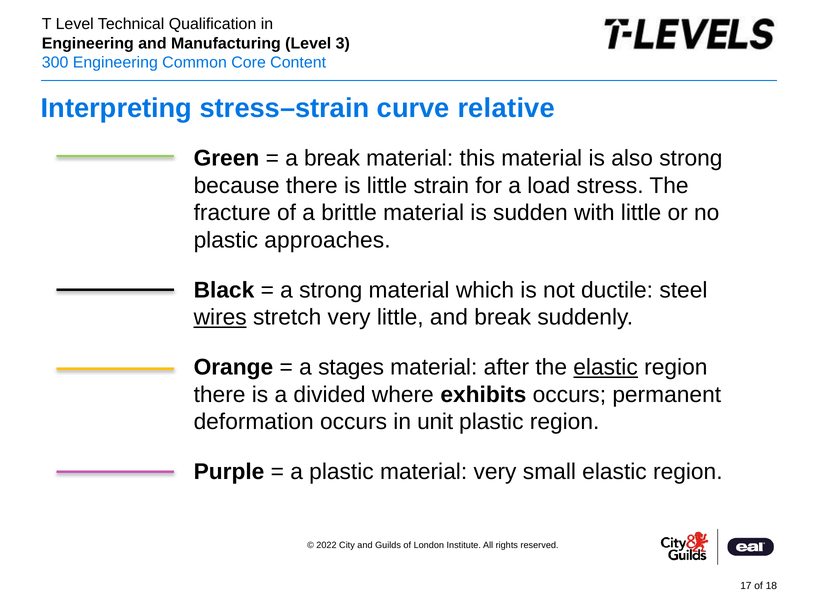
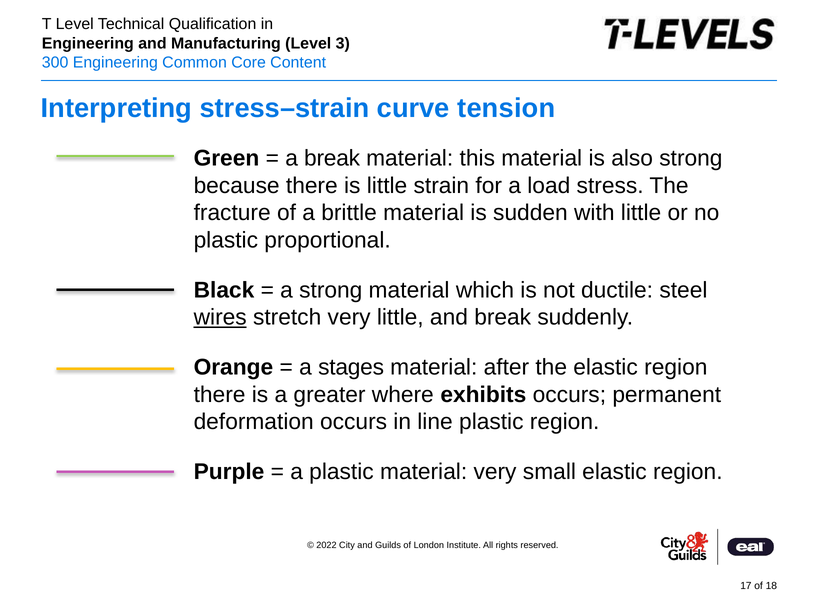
relative: relative -> tension (506, 108)
approaches: approaches -> proportional (328, 240)
elastic underline: present -> none (606, 368)
divided: divided -> greater (330, 395)
unit: unit -> line (435, 422)
